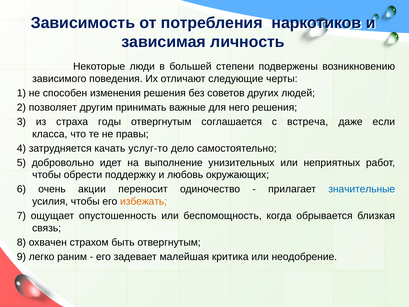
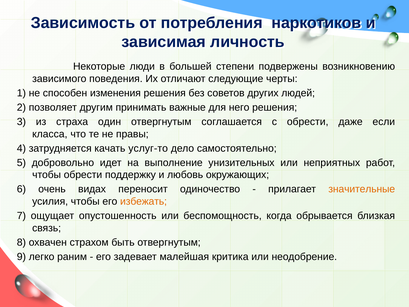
годы: годы -> один (110, 122)
с встреча: встреча -> обрести (308, 122)
акции: акции -> видах (92, 189)
значительные colour: blue -> orange (362, 189)
